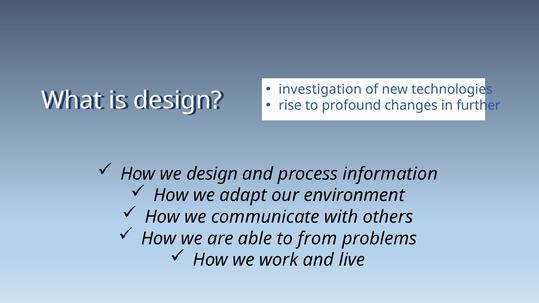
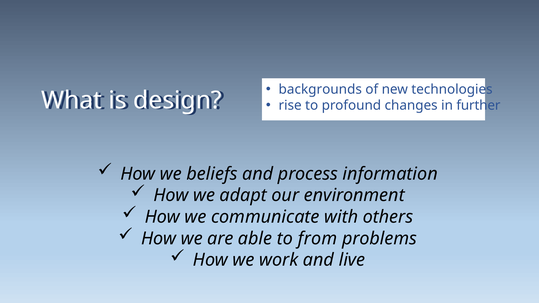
investigation: investigation -> backgrounds (320, 89)
we design: design -> beliefs (212, 174)
